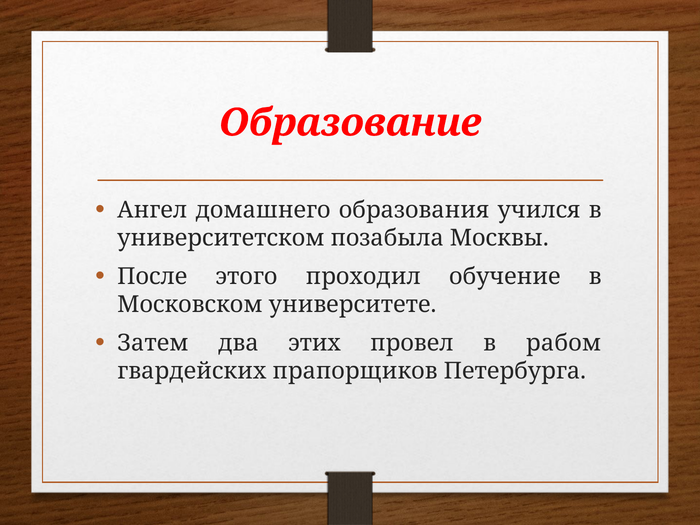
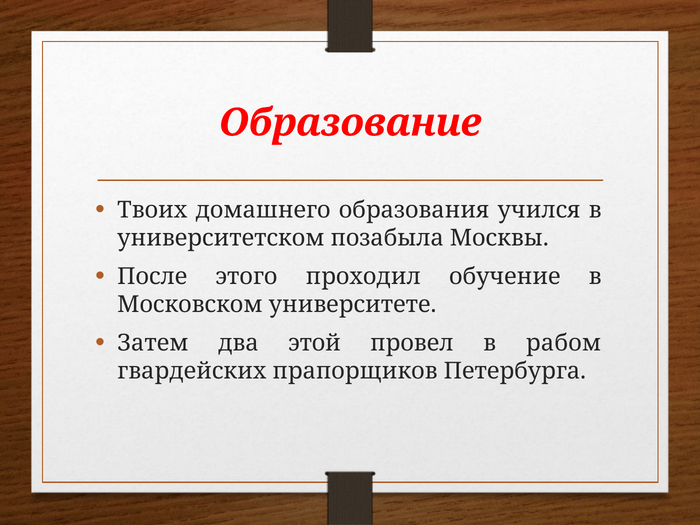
Ангел: Ангел -> Твоих (152, 210)
этих: этих -> этой (315, 343)
